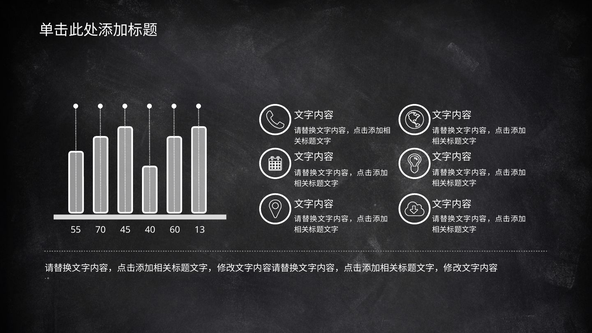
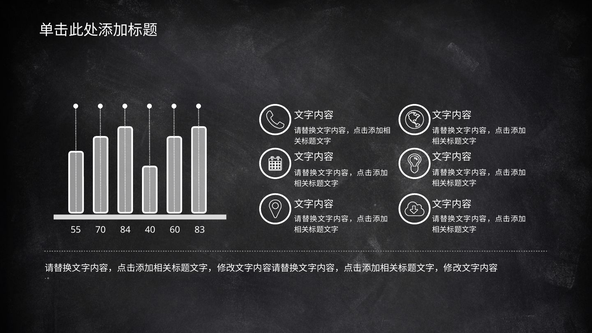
45: 45 -> 84 (125, 230)
13: 13 -> 83 (200, 230)
